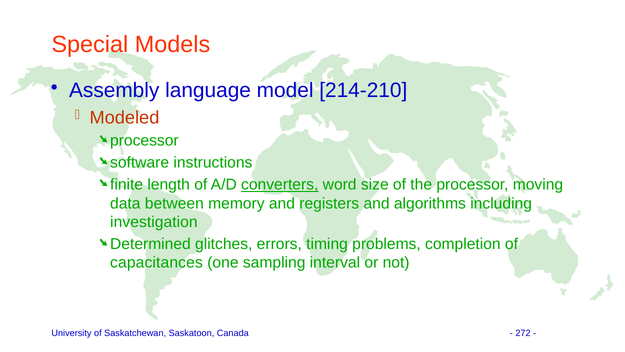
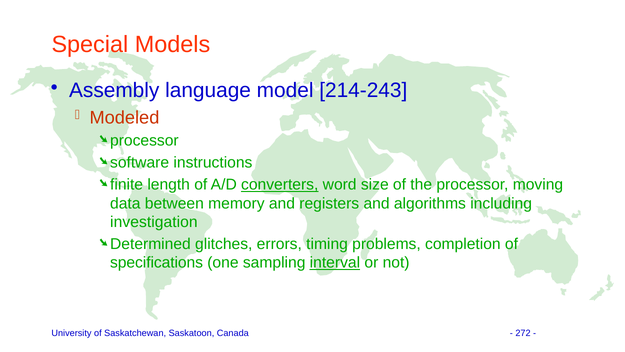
214-210: 214-210 -> 214-243 (363, 90)
capacitances: capacitances -> specifications (157, 262)
interval underline: none -> present (335, 262)
